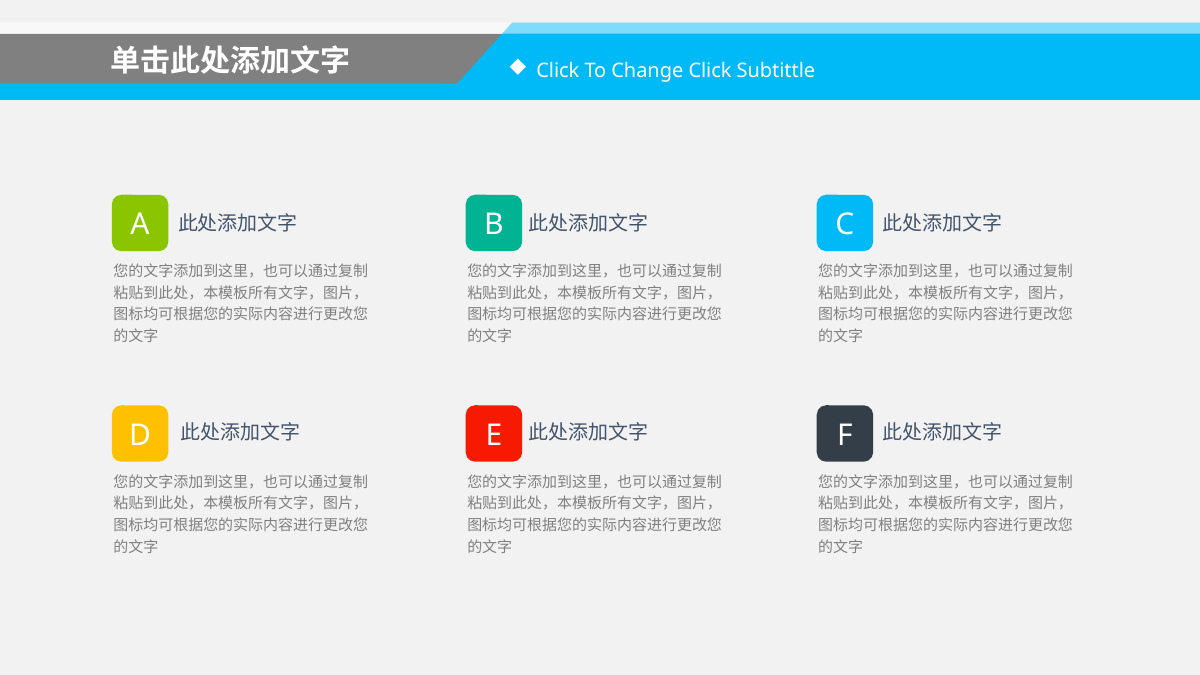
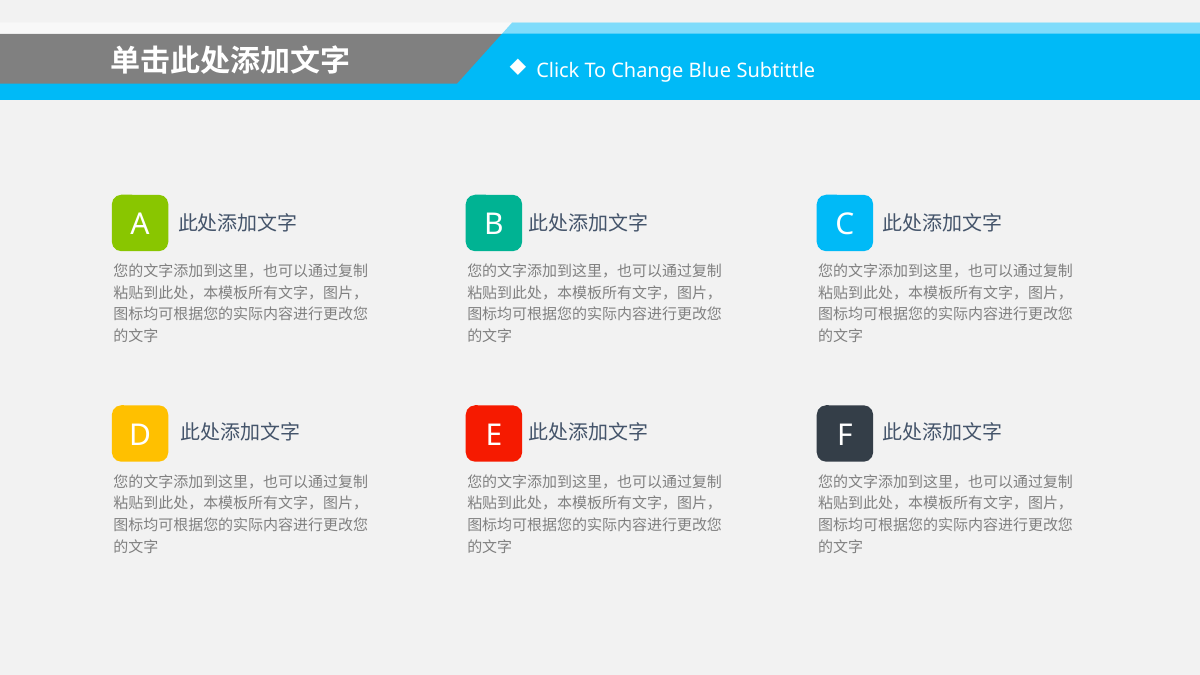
Change Click: Click -> Blue (710, 71)
